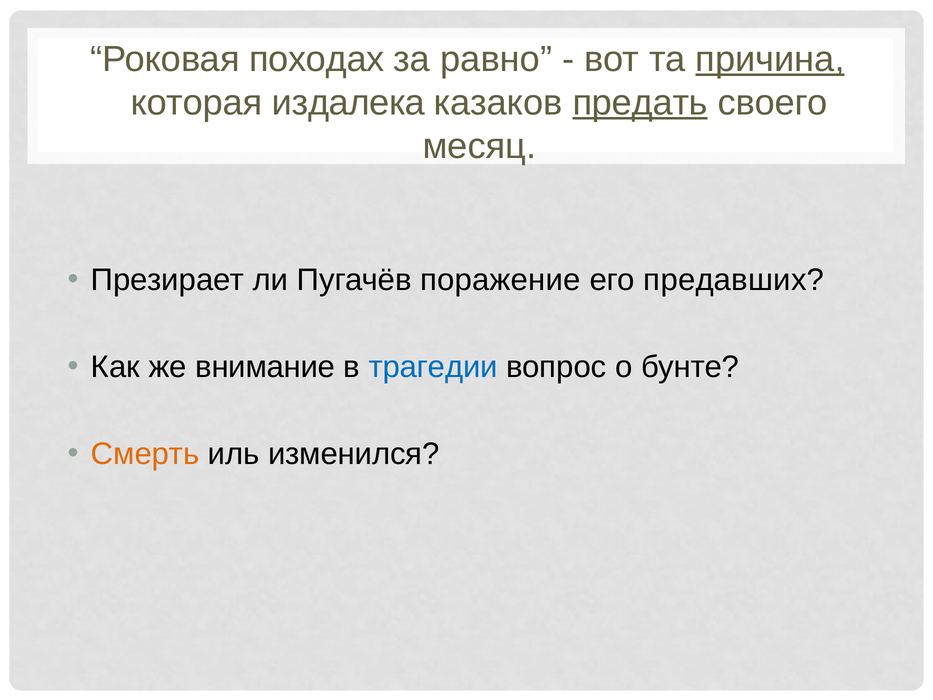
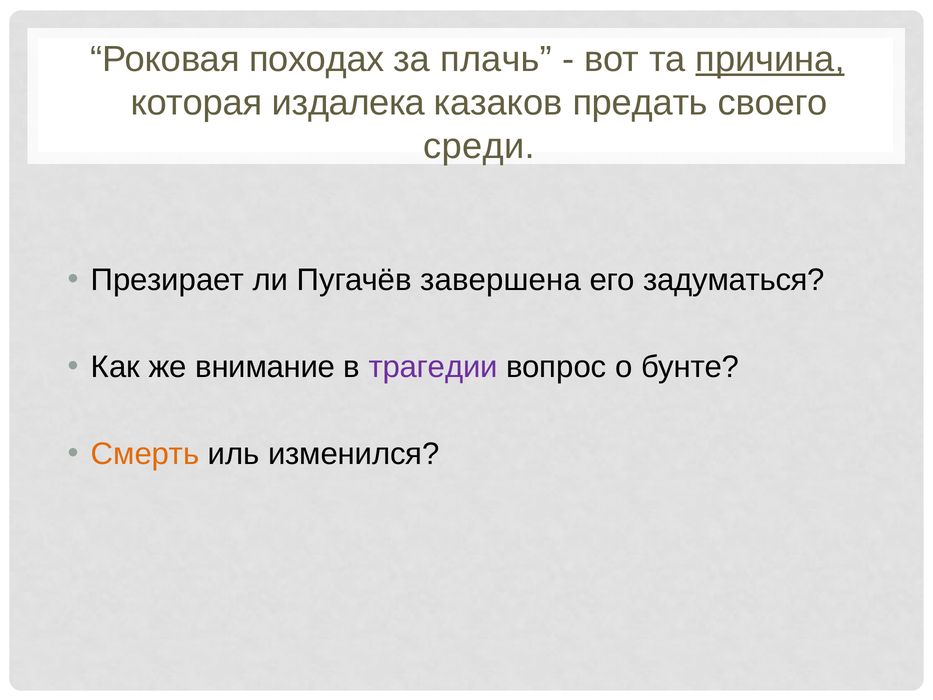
равно: равно -> плачь (496, 59)
предать underline: present -> none (640, 103)
месяц: месяц -> среди (479, 146)
поражение: поражение -> завершена (501, 280)
предавших: предавших -> задуматься (734, 280)
трагедии colour: blue -> purple (433, 367)
